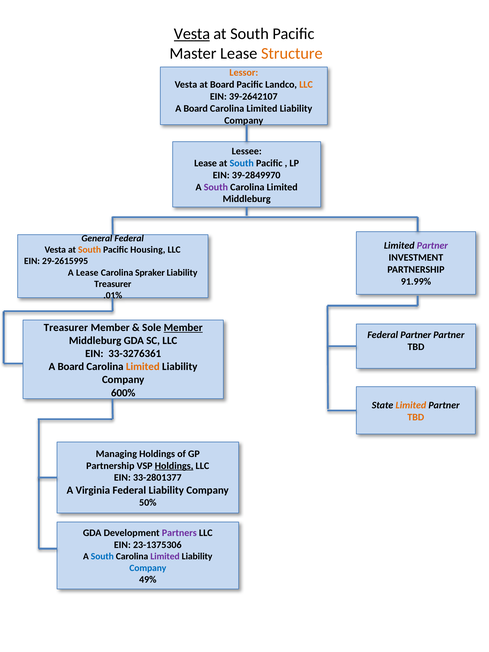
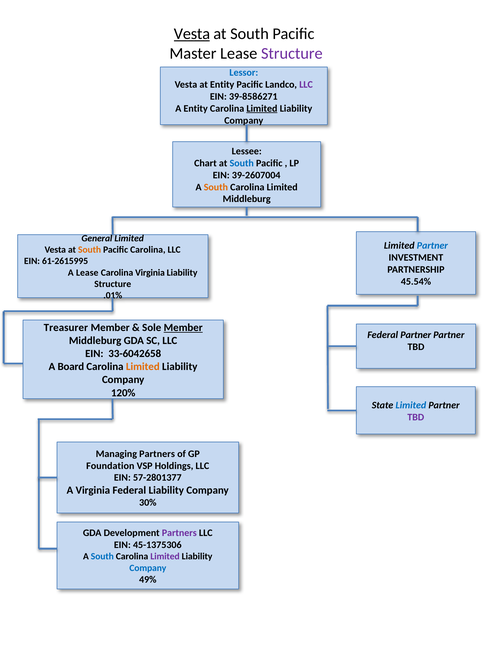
Structure colour: orange -> purple (292, 53)
Lessor colour: orange -> blue (244, 73)
at Board: Board -> Entity (222, 85)
LLC colour: orange -> purple (306, 85)
39-2642107: 39-2642107 -> 39-8586271 (253, 97)
Board: Board -> Entity (196, 109)
Limited underline: none -> present (262, 109)
Lease: Lease -> Chart (205, 163)
39-2849970: 39-2849970 -> 39-2607004 (256, 175)
South colour: purple -> orange (216, 187)
General Federal: Federal -> Limited (129, 238)
Partner colour: purple -> blue (432, 246)
Pacific Housing: Housing -> Carolina (148, 250)
29-2615995: 29-2615995 -> 61-2615995 (65, 261)
Carolina Spraker: Spraker -> Virginia (150, 273)
91.99%: 91.99% -> 45.54% (416, 282)
Treasurer: Treasurer -> Structure (113, 284)
33-3276361: 33-3276361 -> 33-6042658 (135, 354)
600%: 600% -> 120% (123, 393)
Limited colour: orange -> blue (411, 405)
TBD colour: orange -> purple (416, 417)
Managing Holdings: Holdings -> Partners (157, 454)
Partnership: Partnership -> Foundation (110, 466)
Holdings underline: present -> none (174, 466)
33-2801377: 33-2801377 -> 57-2801377 (157, 478)
50%: 50% -> 30% (148, 503)
23-1375306: 23-1375306 -> 45-1375306 (157, 545)
